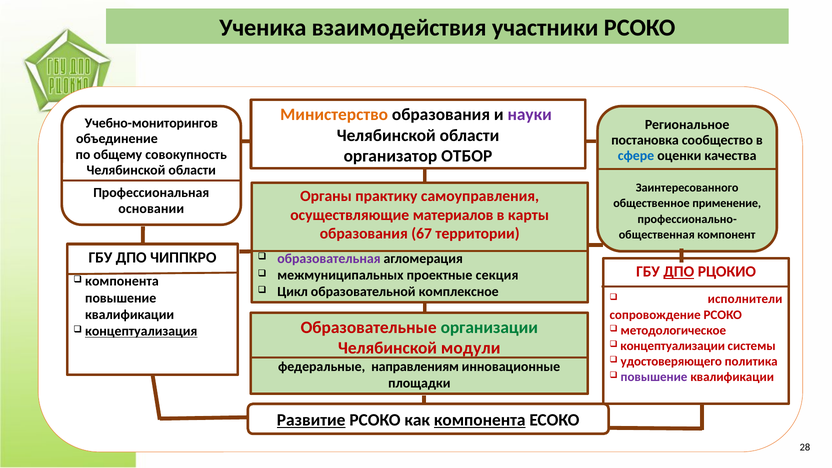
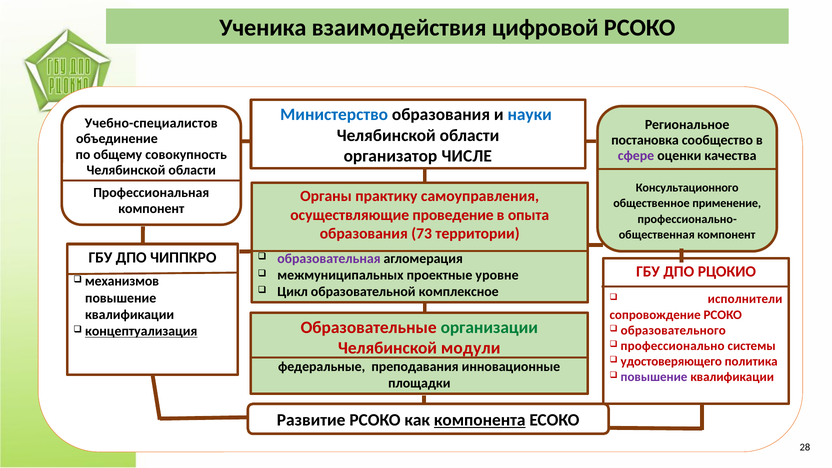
участники: участники -> цифровой (545, 28)
Министерство colour: orange -> blue (334, 114)
науки colour: purple -> blue (530, 114)
Учебно-мониторингов: Учебно-мониторингов -> Учебно-специалистов (151, 123)
ОТБОР: ОТБОР -> ЧИСЛЕ (467, 156)
сфере colour: blue -> purple (636, 156)
Заинтересованного: Заинтересованного -> Консультационного (687, 188)
основании: основании -> компонент (151, 209)
материалов: материалов -> проведение (453, 215)
карты: карты -> опыта (529, 215)
67: 67 -> 73 (422, 234)
ДПО underline: present -> none (679, 272)
секция: секция -> уровне (497, 275)
компонента: компонента -> механизмов (122, 281)
методологическое: методологическое -> образовательного (673, 330)
концептуализации: концептуализации -> профессионально (673, 346)
направлениям: направлениям -> преподавания (415, 367)
Развитие underline: present -> none (311, 420)
